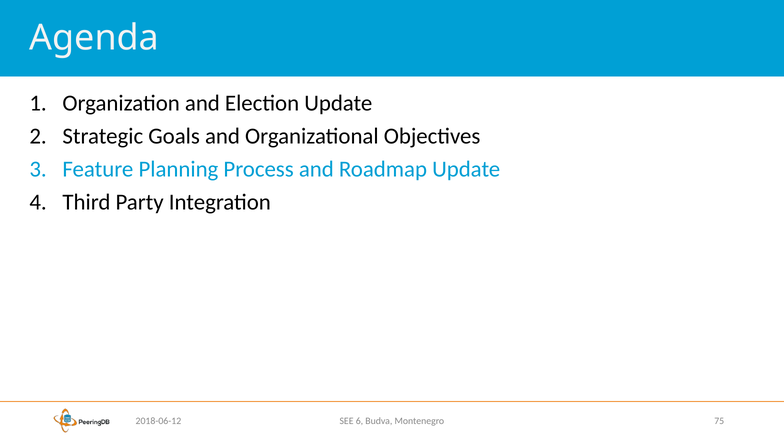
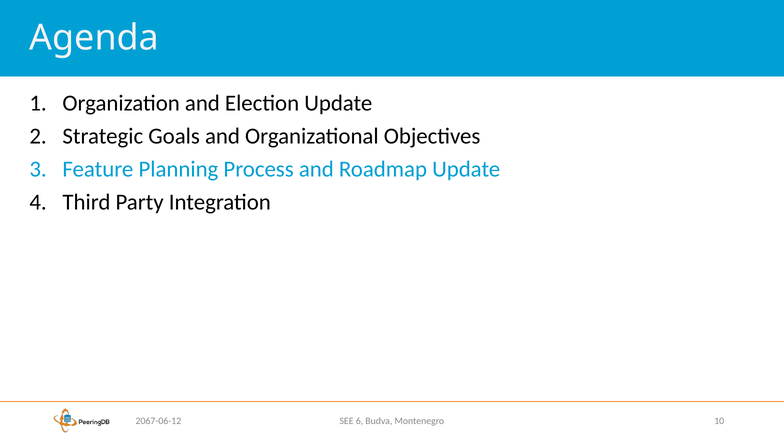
75: 75 -> 10 (719, 421)
2018-06-12: 2018-06-12 -> 2067-06-12 (158, 421)
